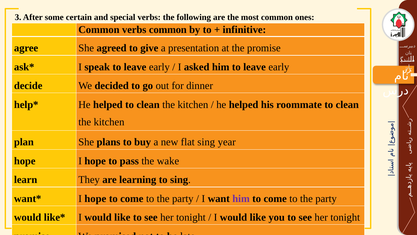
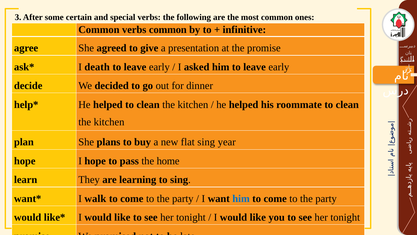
speak: speak -> death (97, 67)
wake: wake -> home (168, 161)
hope: hope -> walk (95, 198)
him colour: purple -> blue (241, 198)
